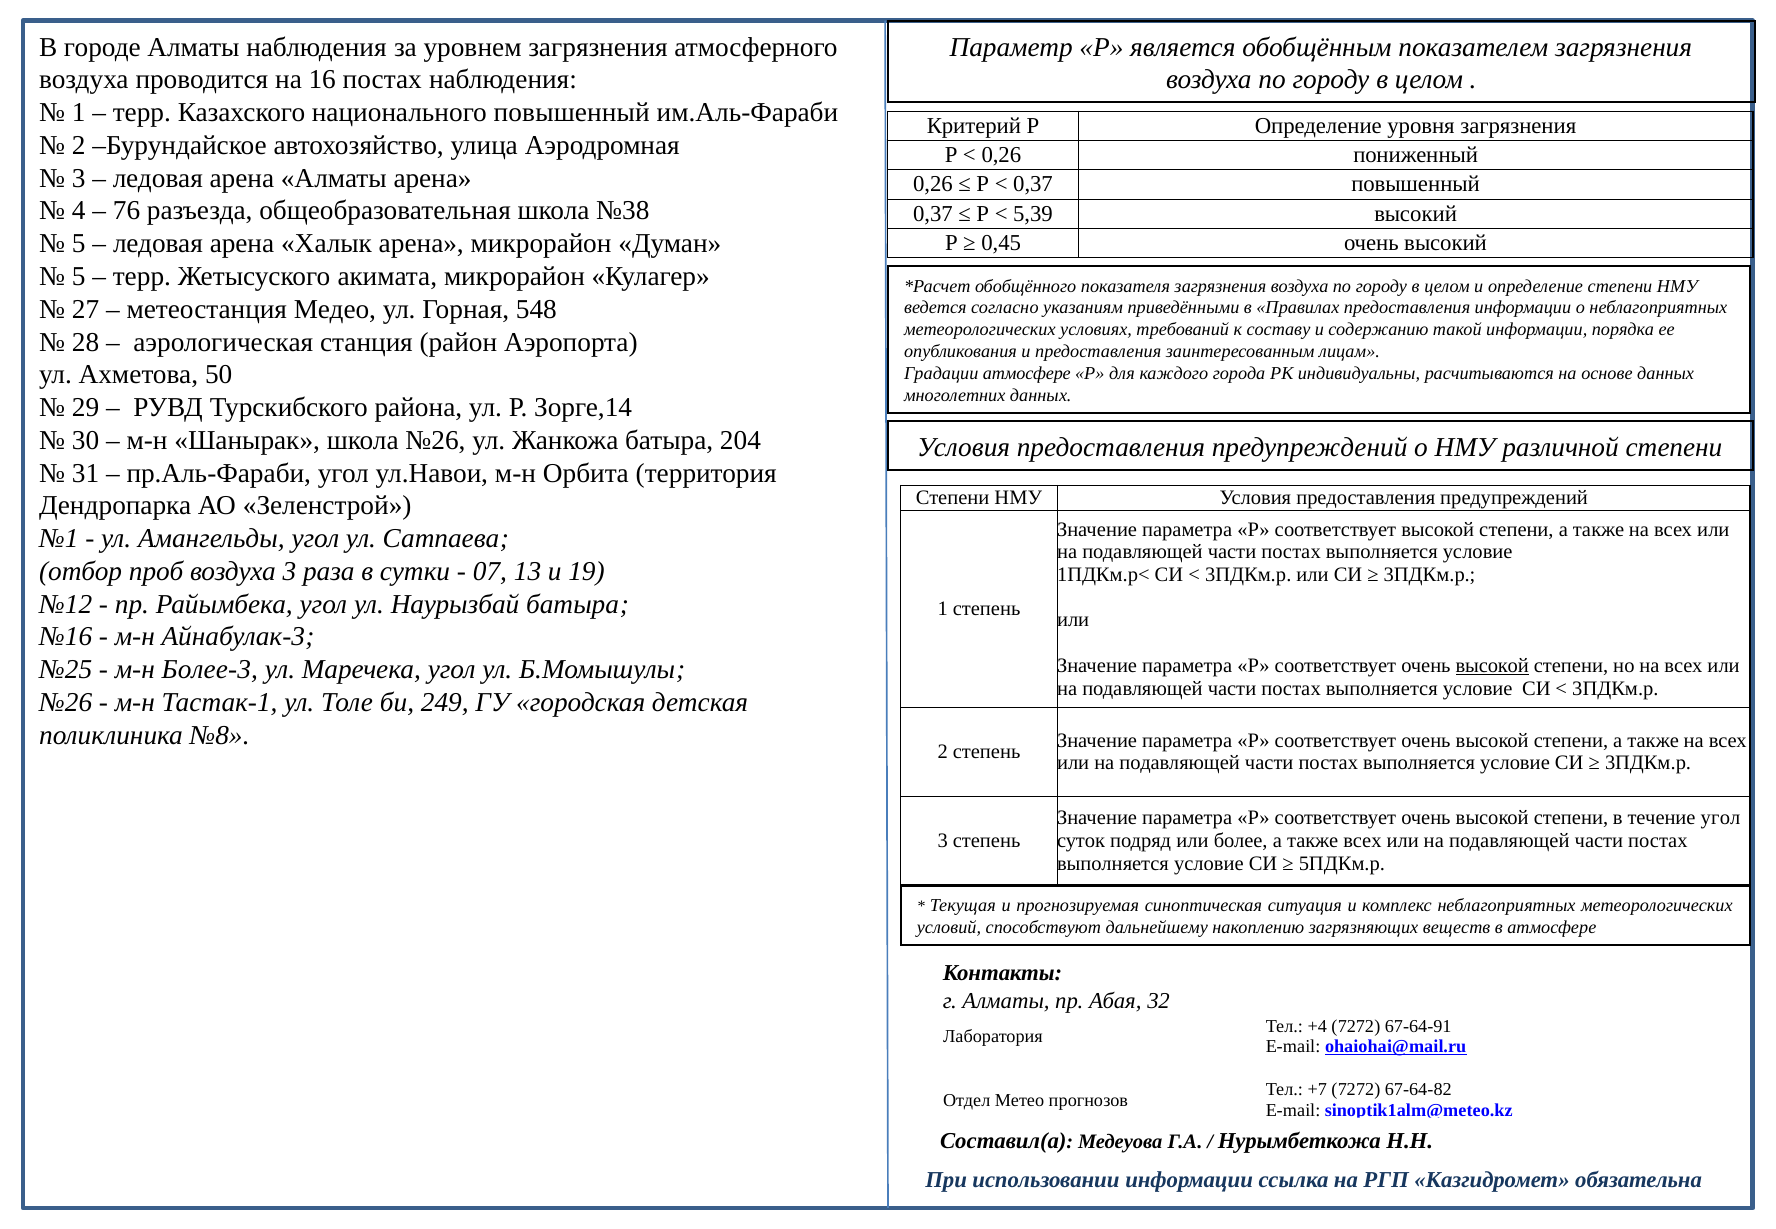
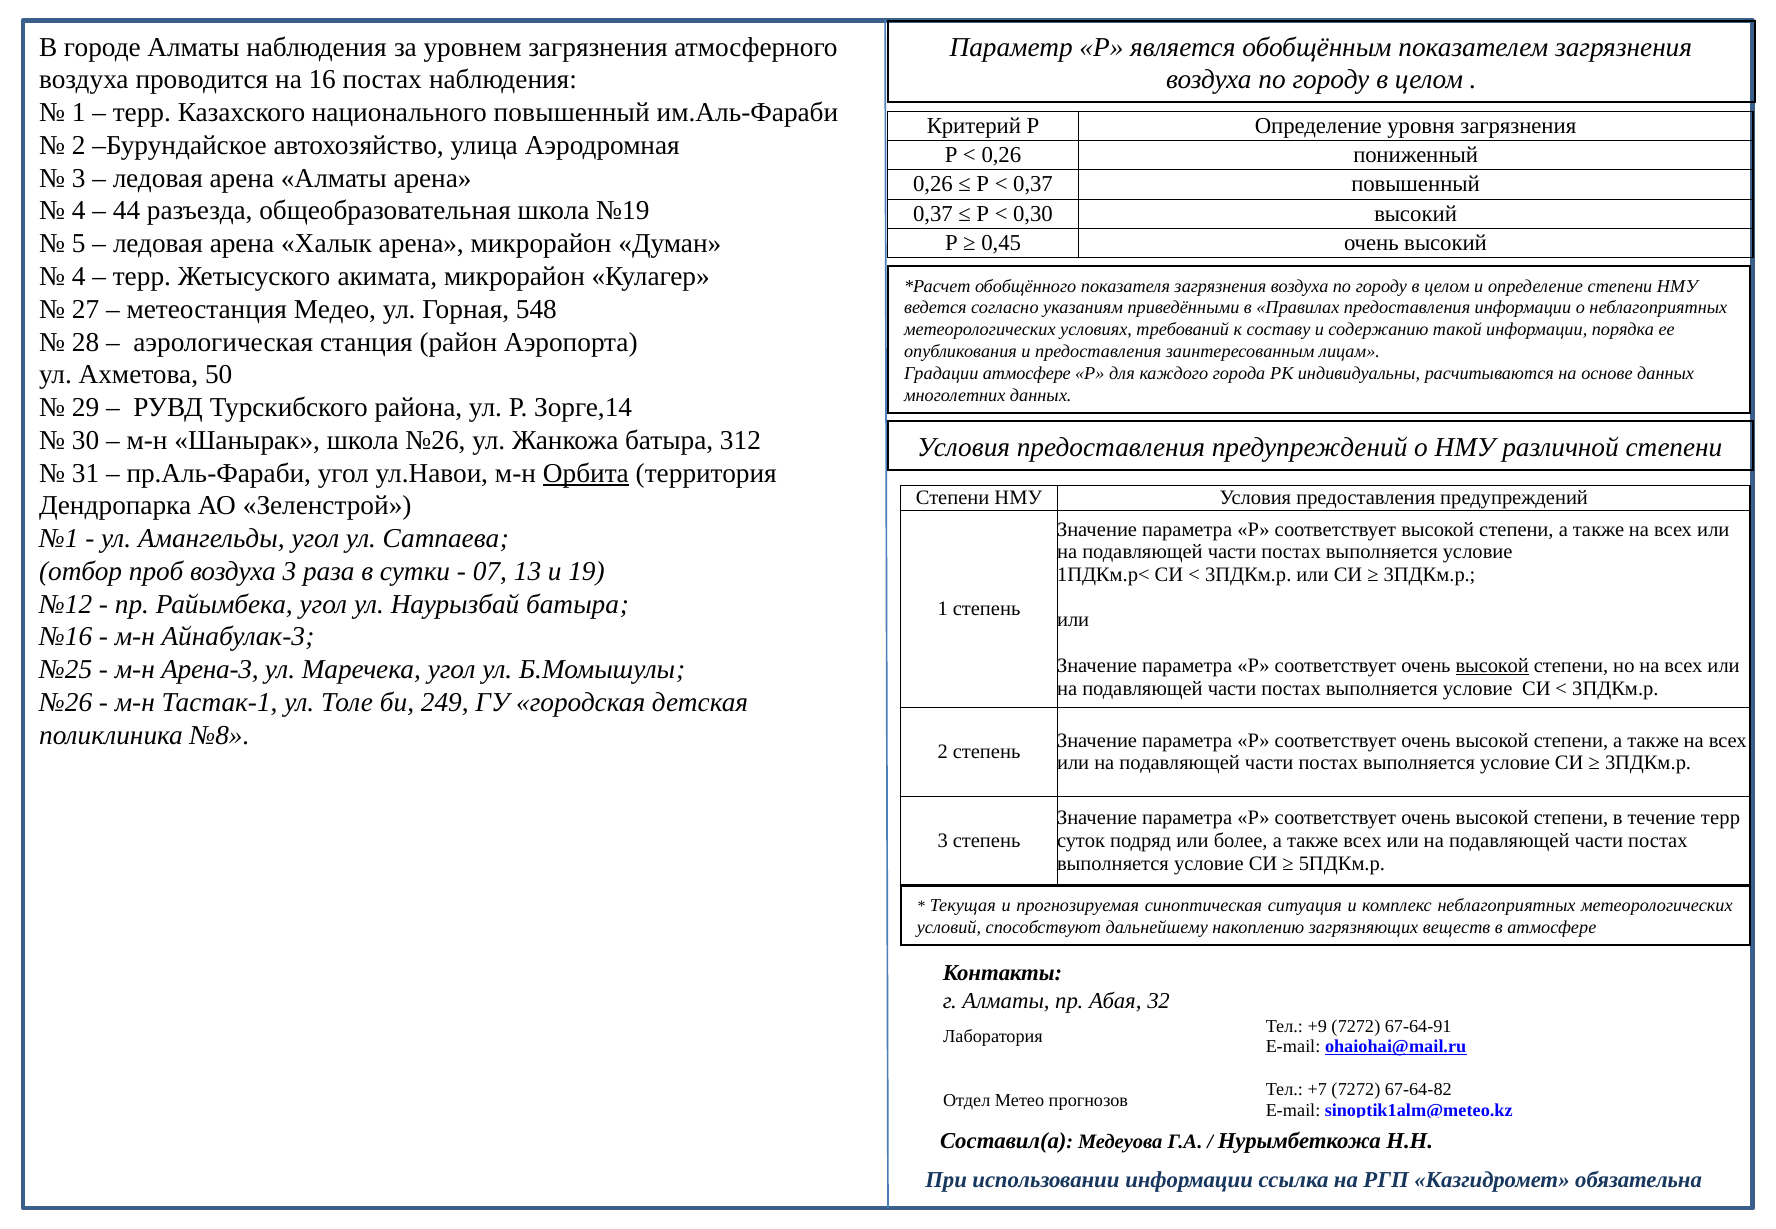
76: 76 -> 44 (127, 211)
№38: №38 -> №19 (623, 211)
5,39: 5,39 -> 0,30 (1033, 214)
5: 5 -> 4 (79, 277)
204: 204 -> 312 (740, 441)
Орбита underline: none -> present (586, 473)
Более-3: Более-3 -> Арена-3 (210, 670)
течение угол: угол -> терр (1721, 818)
+4: +4 -> +9 (1317, 1027)
